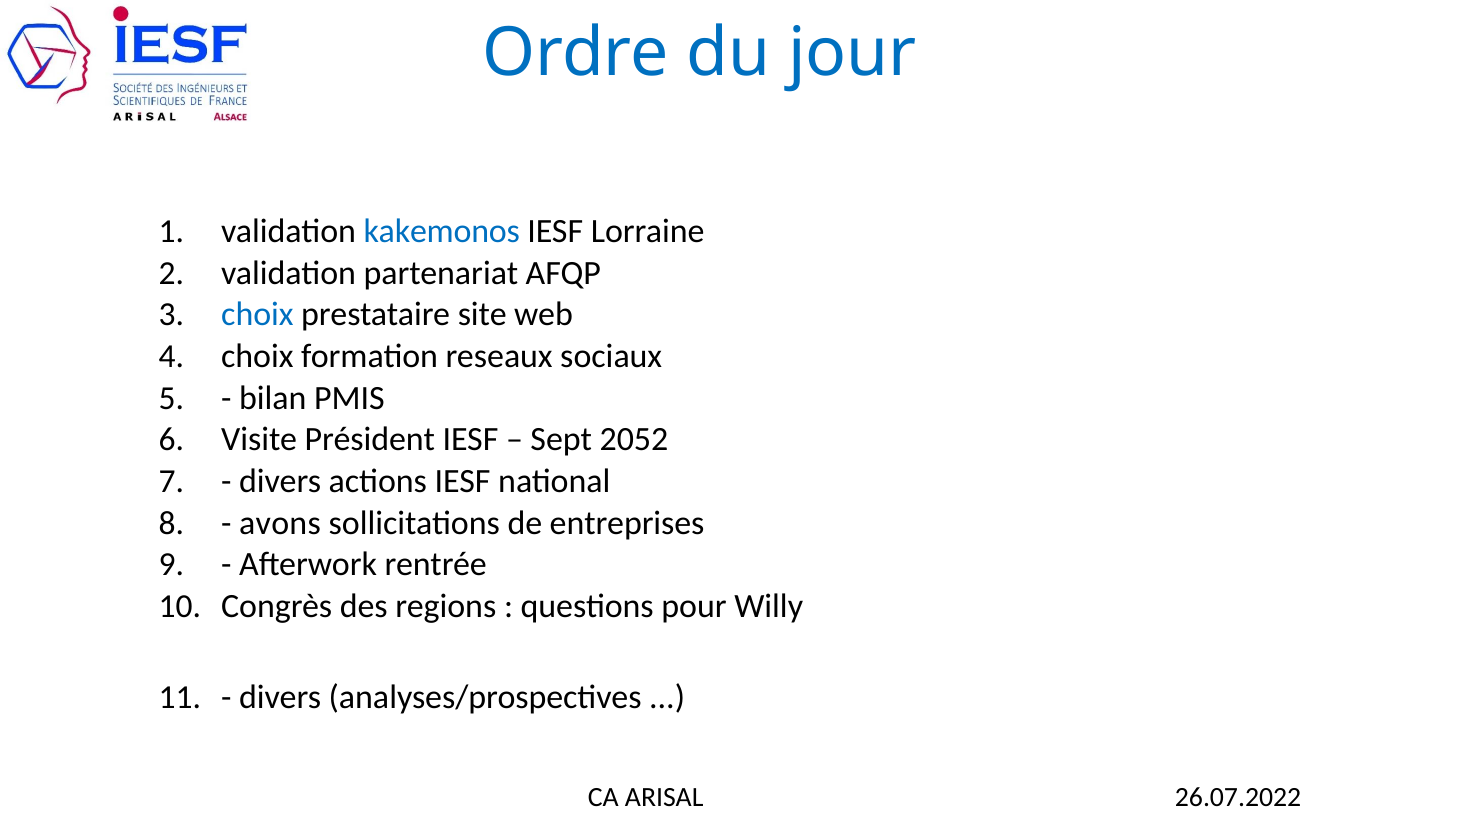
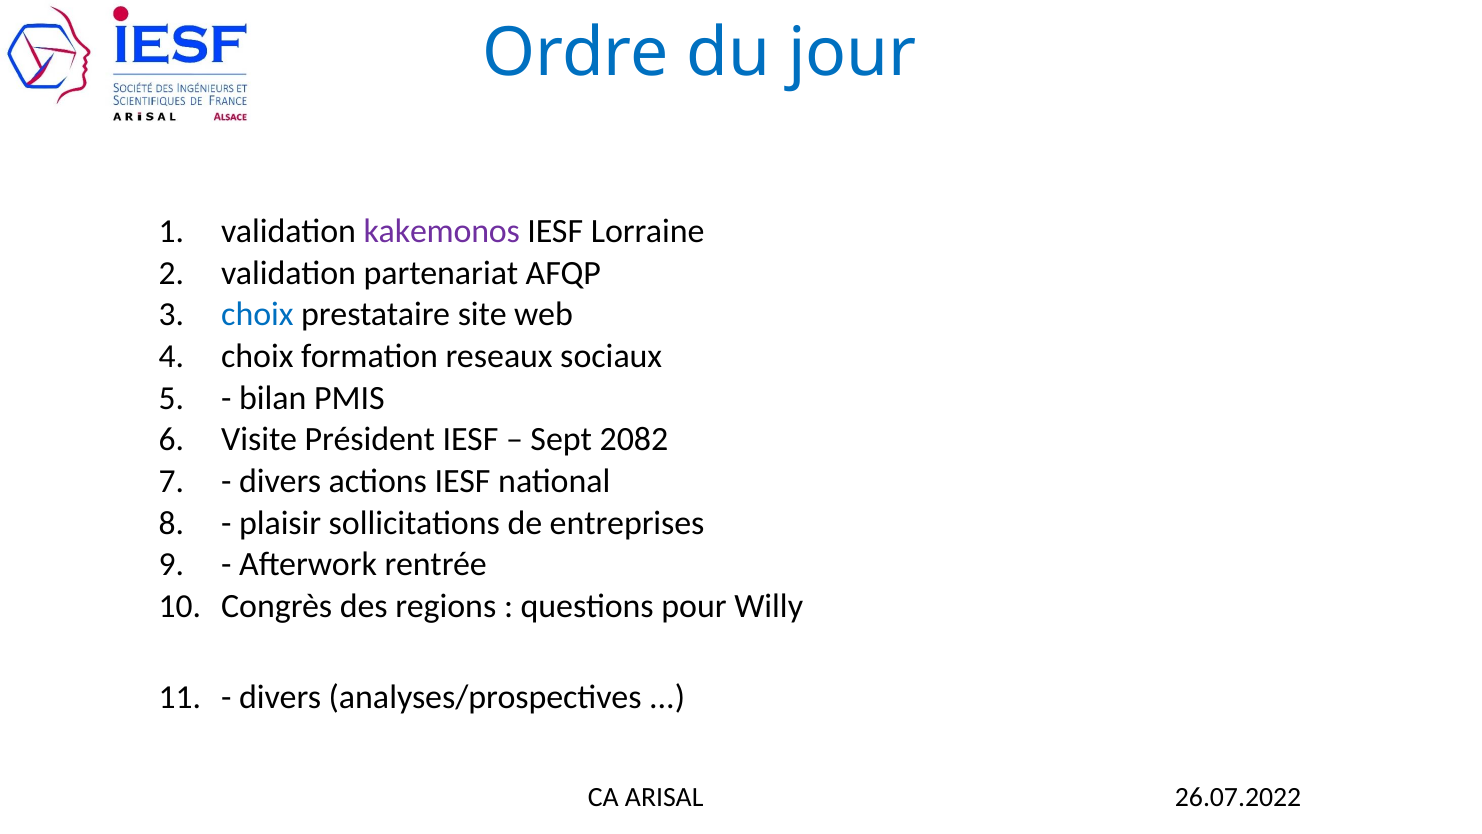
kakemonos colour: blue -> purple (442, 231)
2052: 2052 -> 2082 (634, 440)
avons: avons -> plaisir (280, 523)
